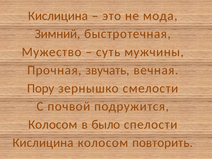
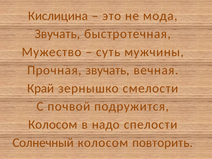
Зимний: Зимний -> Звучать (57, 34)
Пору: Пору -> Край (41, 88)
было: было -> надо (106, 125)
Кислицина: Кислицина -> Солнечный (43, 143)
